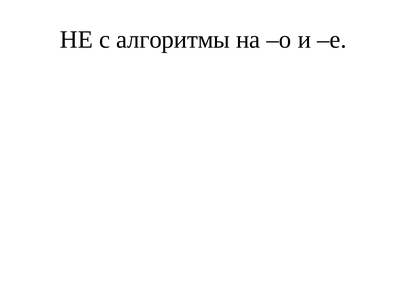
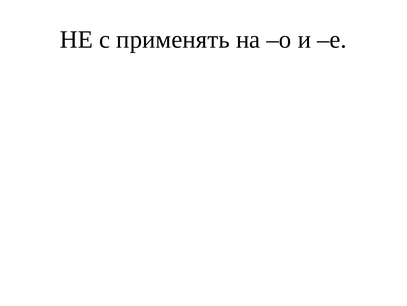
алгоритмы: алгоритмы -> применять (173, 39)
